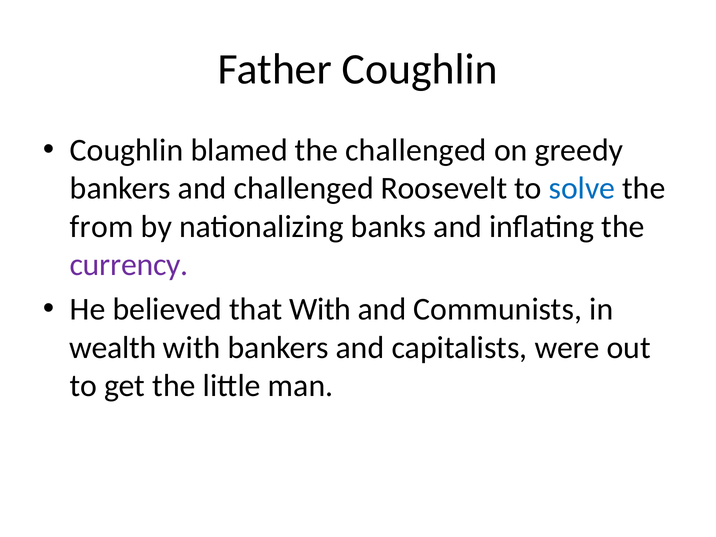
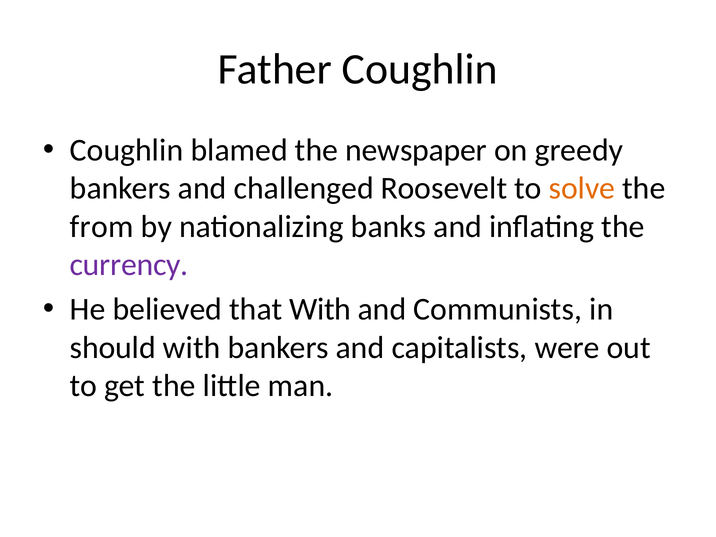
the challenged: challenged -> newspaper (416, 150)
solve colour: blue -> orange (582, 188)
wealth: wealth -> should (113, 348)
